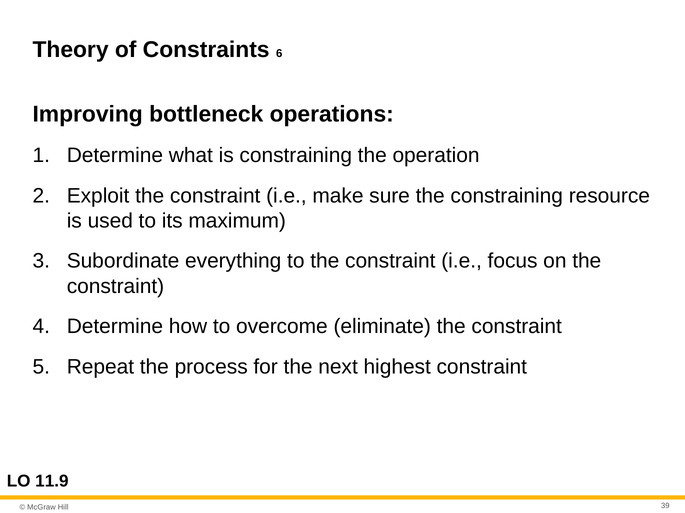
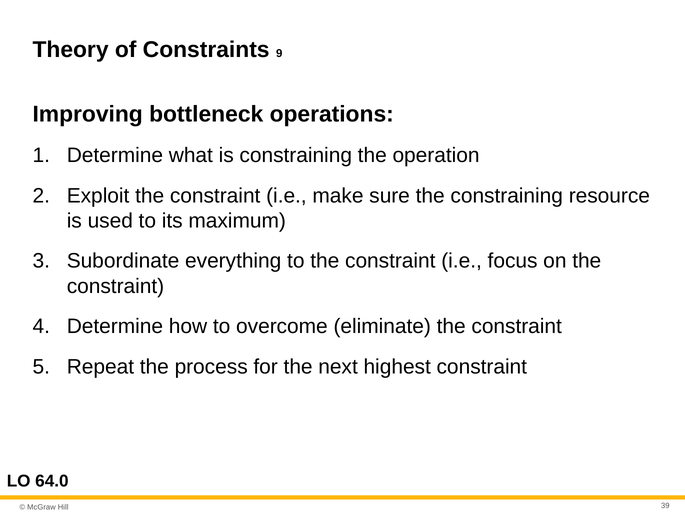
6: 6 -> 9 (279, 54)
11.9: 11.9 -> 64.0 (52, 482)
